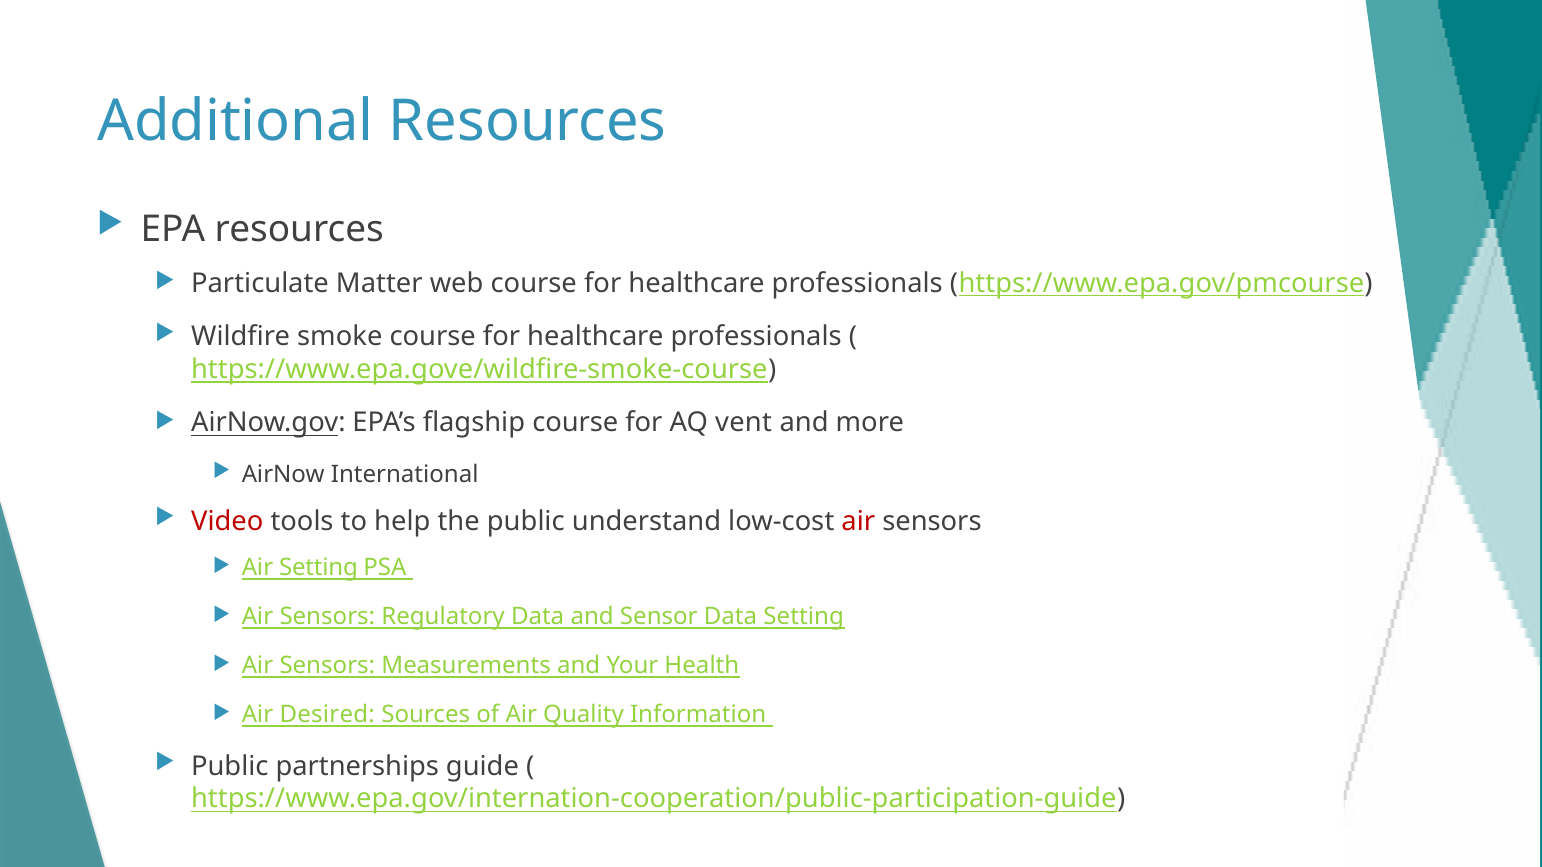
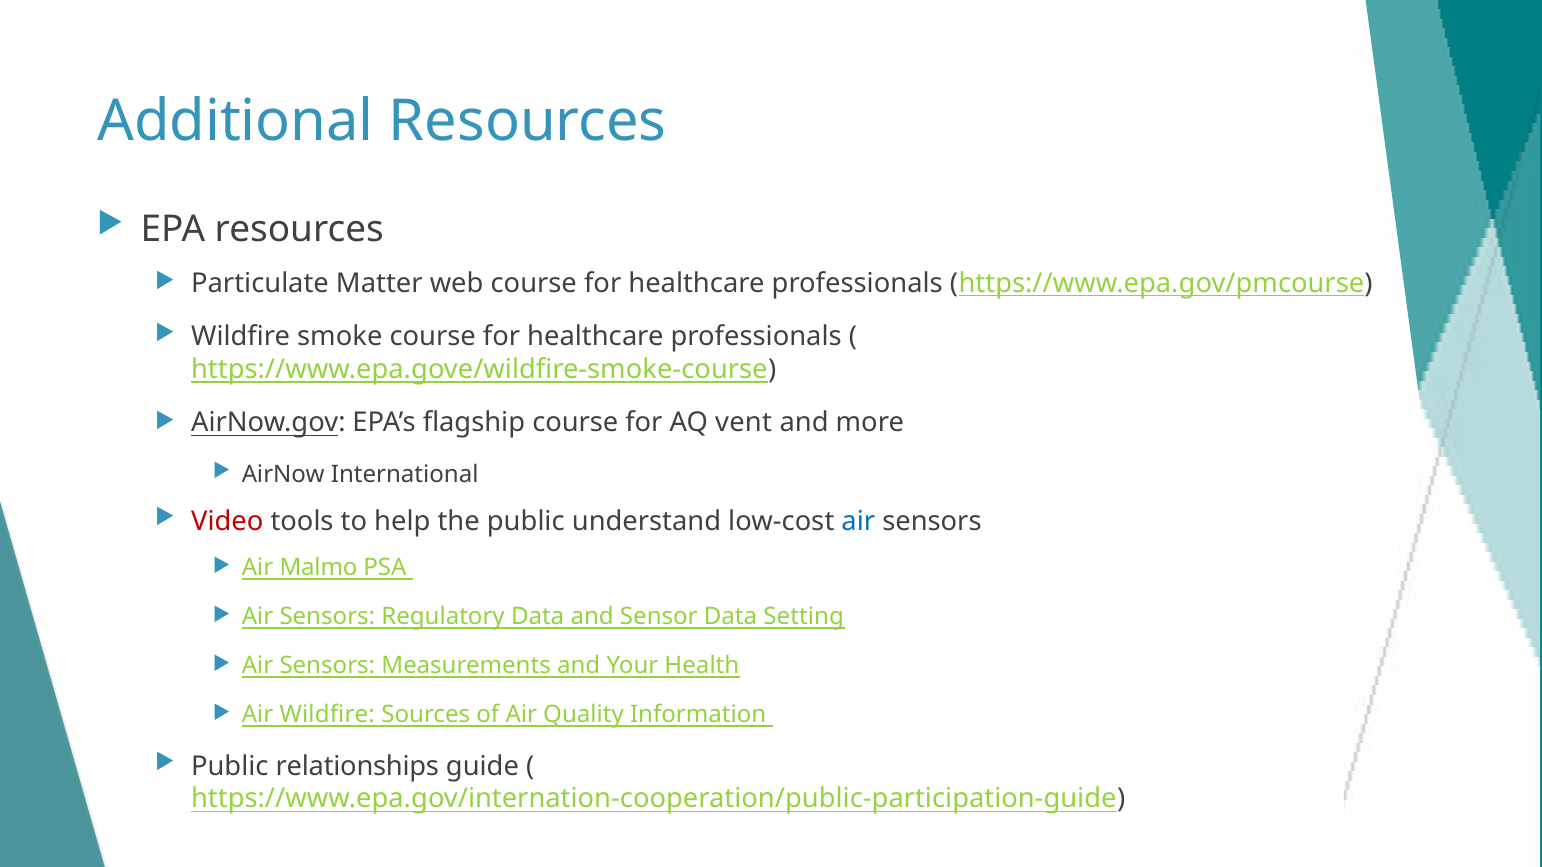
air colour: red -> blue (858, 522)
Air Setting: Setting -> Malmo (318, 568)
Air Desired: Desired -> Wildfire (327, 715)
partnerships: partnerships -> relationships (357, 767)
